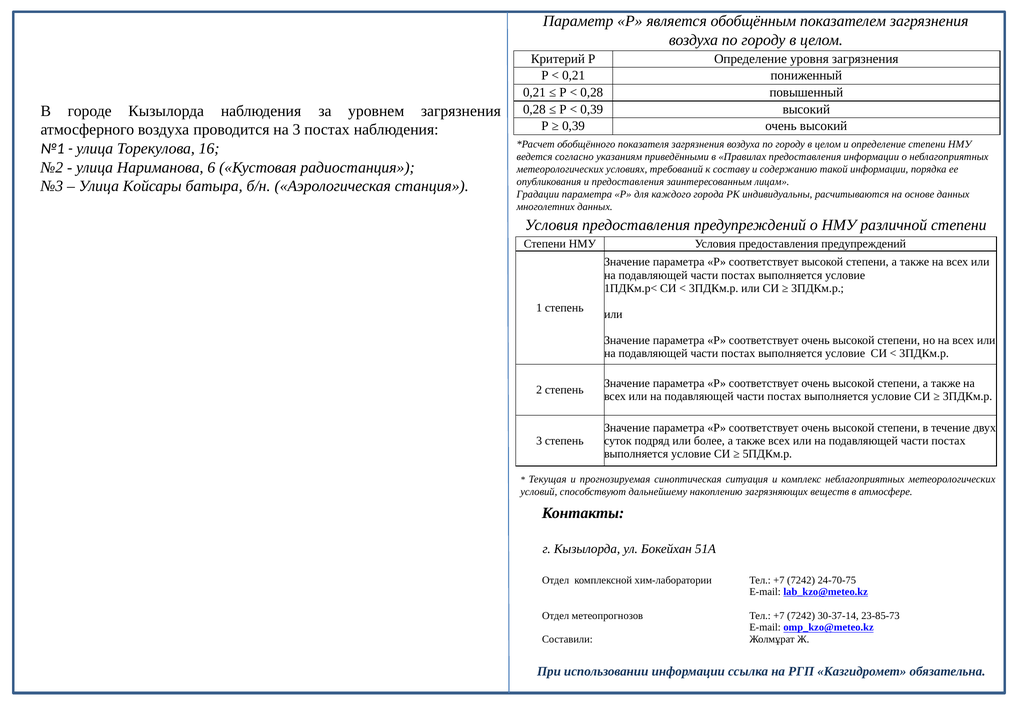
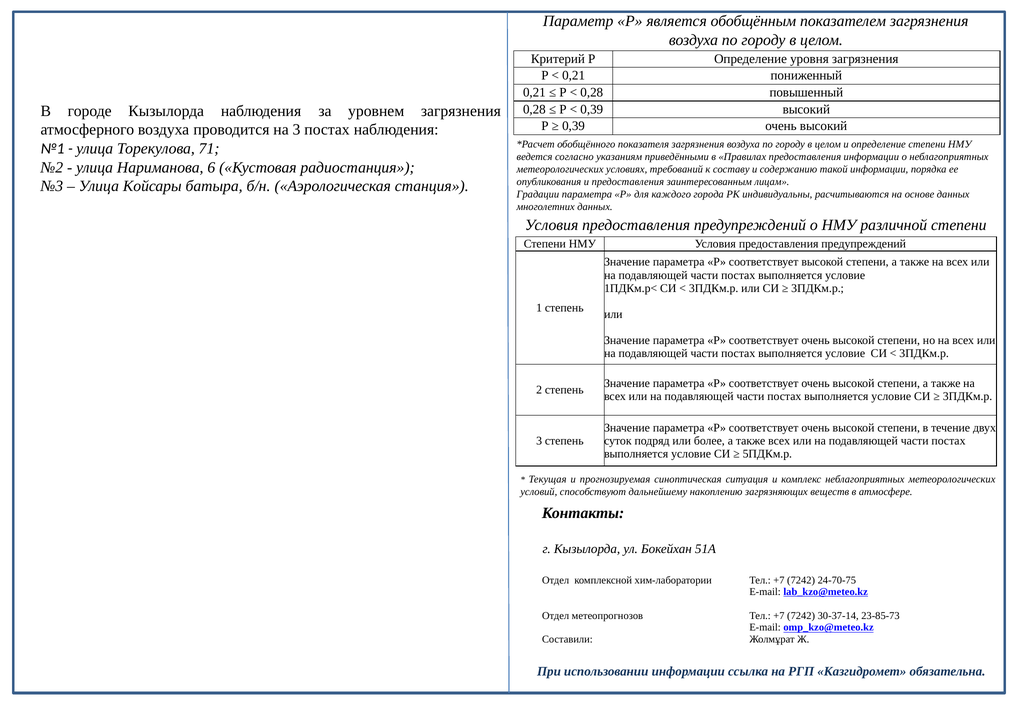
16: 16 -> 71 (209, 149)
